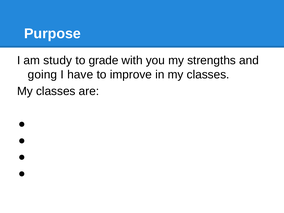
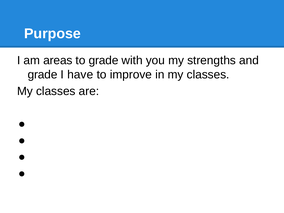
study: study -> areas (58, 60)
going: going -> grade (43, 75)
